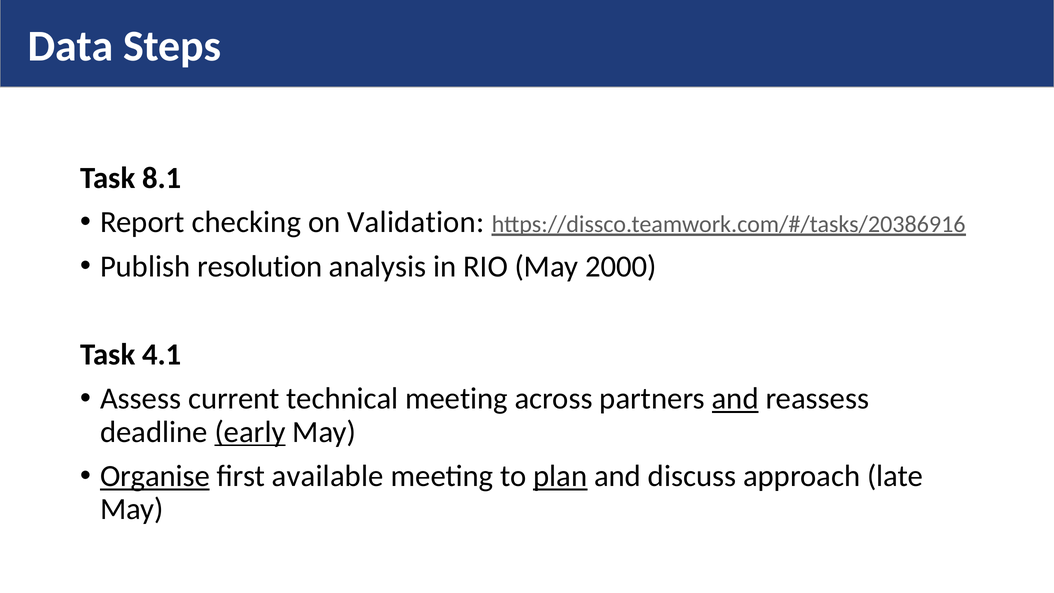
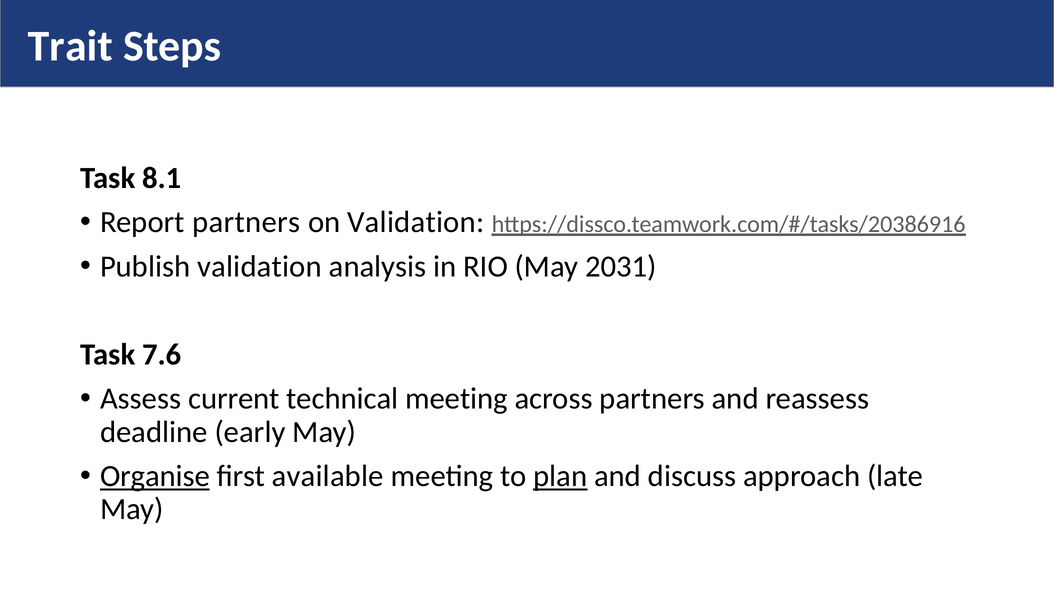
Data: Data -> Trait (70, 46)
Report checking: checking -> partners (246, 222)
Publish resolution: resolution -> validation (260, 266)
2000: 2000 -> 2031 (621, 266)
4.1: 4.1 -> 7.6 (162, 355)
and underline: present -> none (735, 399)
early underline: present -> none (250, 432)
